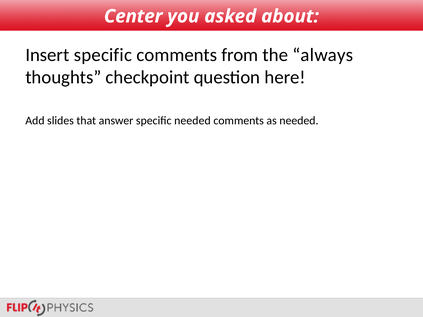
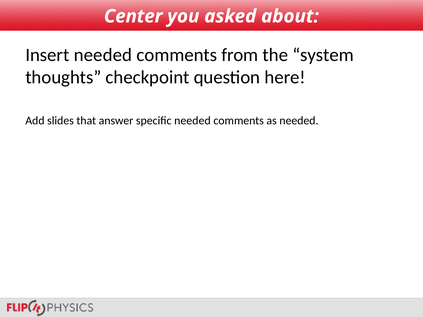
Insert specific: specific -> needed (103, 55)
always: always -> system (323, 55)
